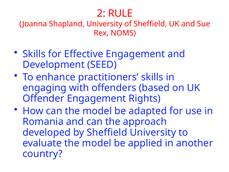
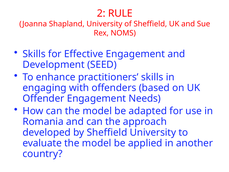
Rights: Rights -> Needs (145, 98)
